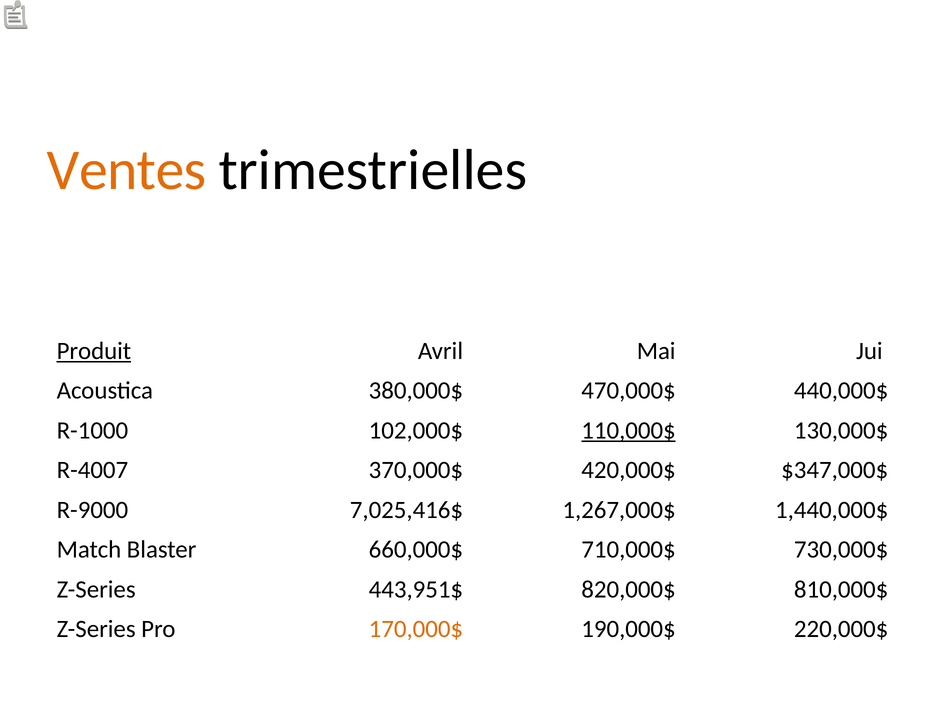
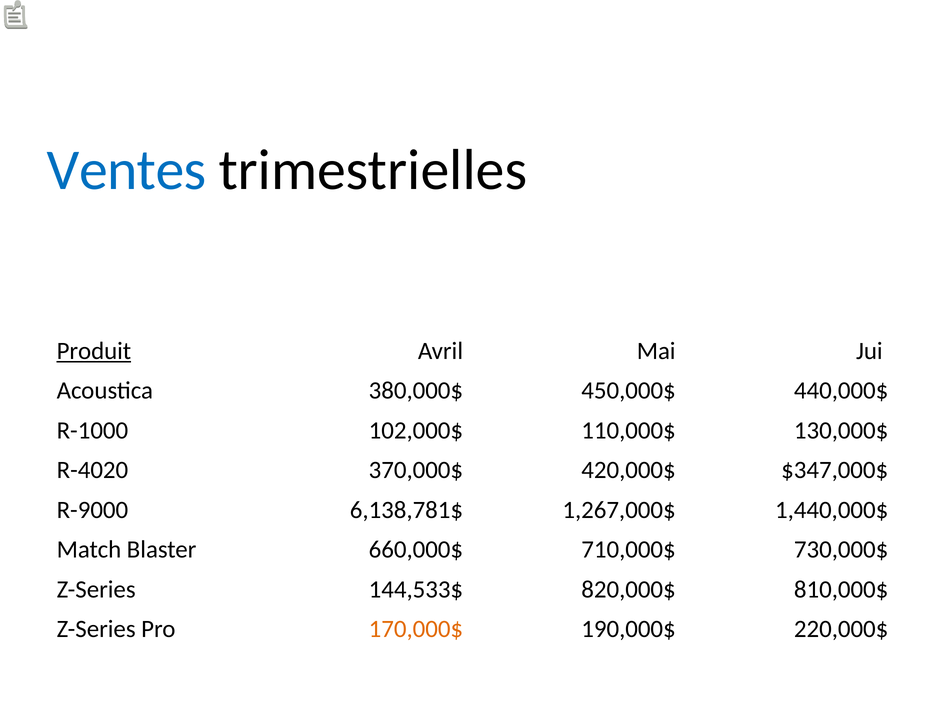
Ventes colour: orange -> blue (127, 170)
470,000$: 470,000$ -> 450,000$ (629, 391)
110,000$ underline: present -> none (629, 430)
R-4007: R-4007 -> R-4020 (92, 470)
7,025,416$: 7,025,416$ -> 6,138,781$ (406, 510)
443,951$: 443,951$ -> 144,533$ (416, 589)
